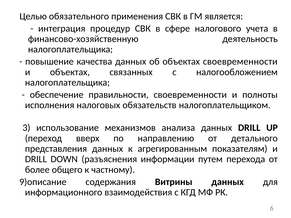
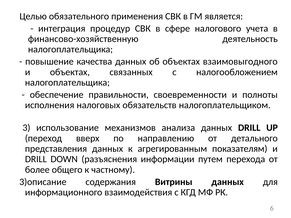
объектах своевременности: своевременности -> взаимовыгодного (240, 62)
9)описание: 9)описание -> 3)описание (43, 182)
